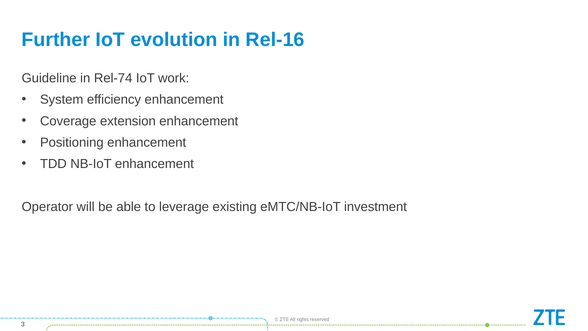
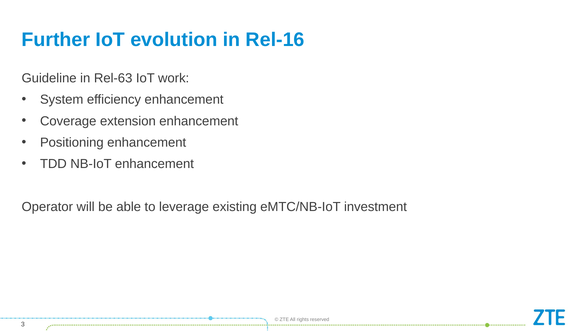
Rel-74: Rel-74 -> Rel-63 (113, 78)
